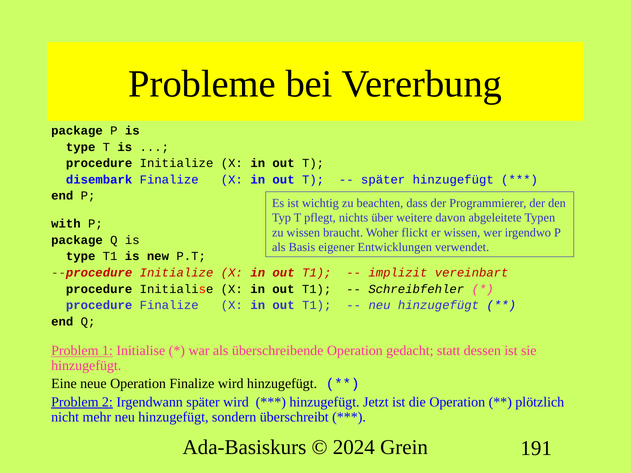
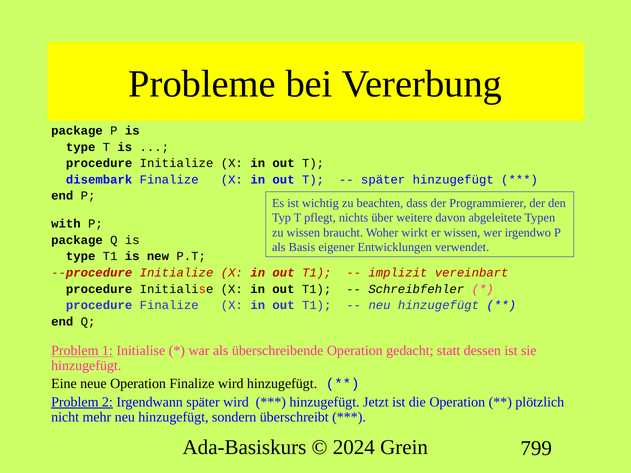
flickt: flickt -> wirkt (415, 233)
191: 191 -> 799 (536, 449)
